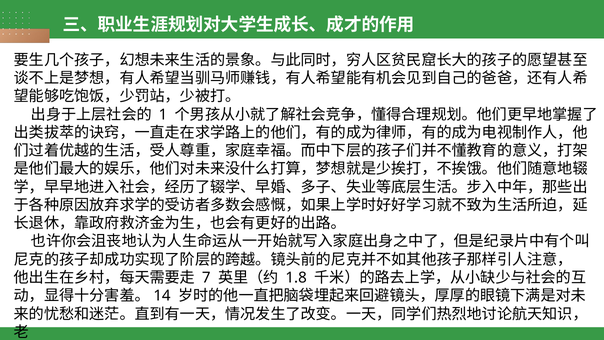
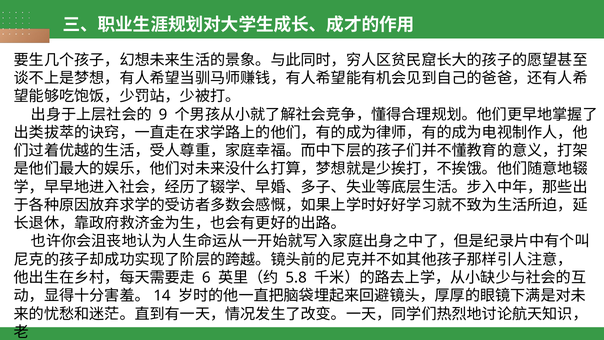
1: 1 -> 9 (163, 114)
7: 7 -> 6 (206, 278)
1.8: 1.8 -> 5.8 (296, 278)
